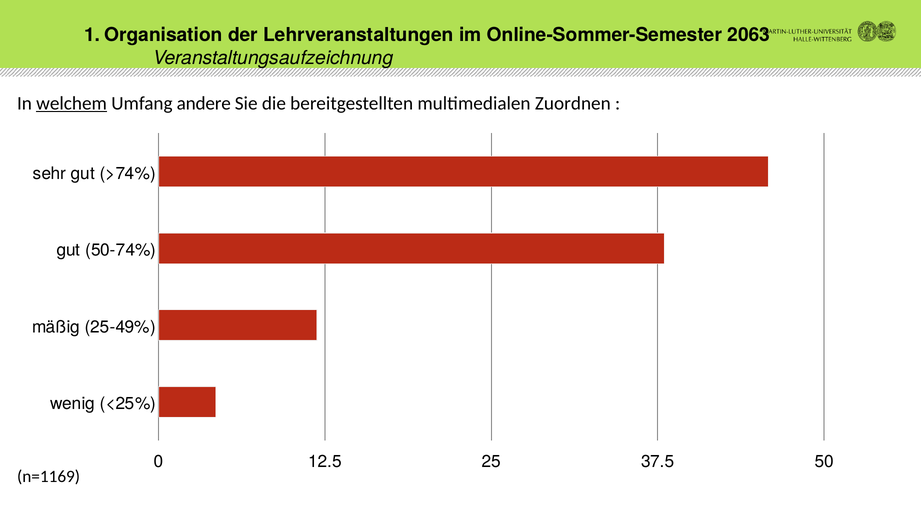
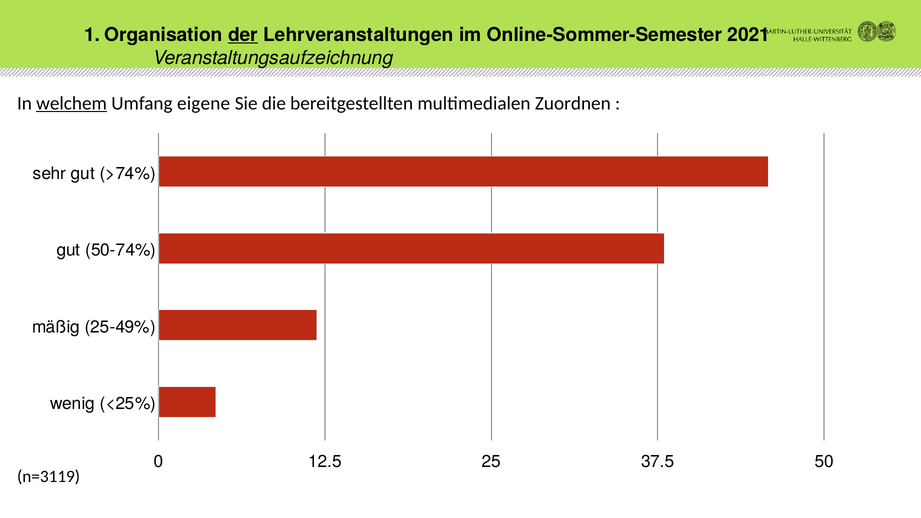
der underline: none -> present (243, 35)
2063: 2063 -> 2021 (749, 35)
andere: andere -> eigene (204, 103)
n=1169: n=1169 -> n=3119 (49, 477)
